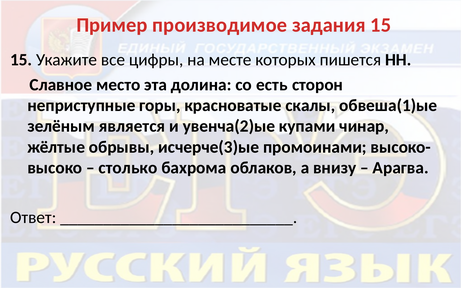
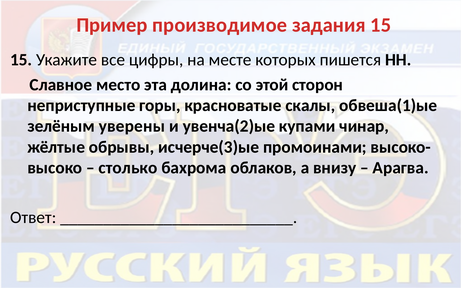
есть: есть -> этой (272, 85)
является: является -> уверены (132, 126)
